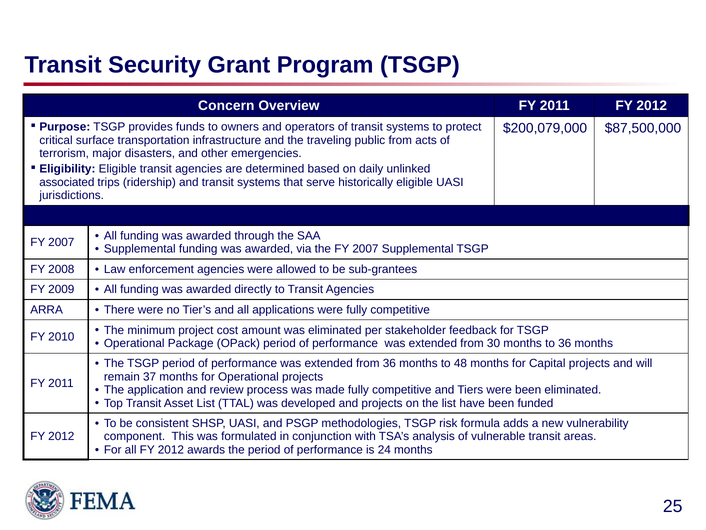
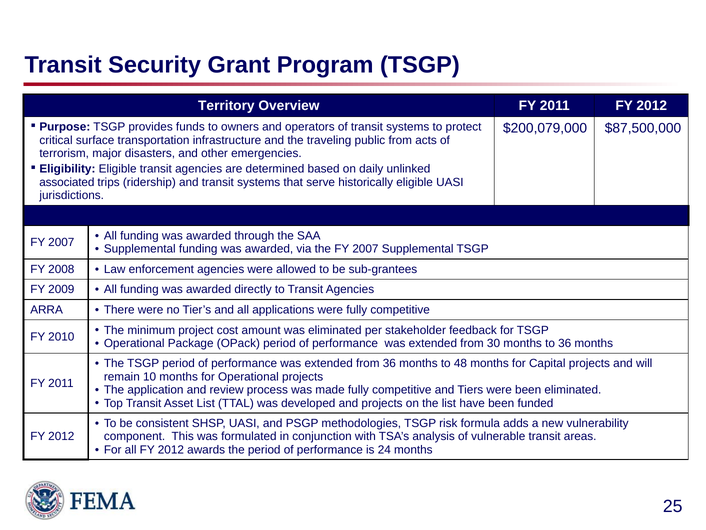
Concern: Concern -> Territory (226, 106)
37: 37 -> 10 (150, 376)
